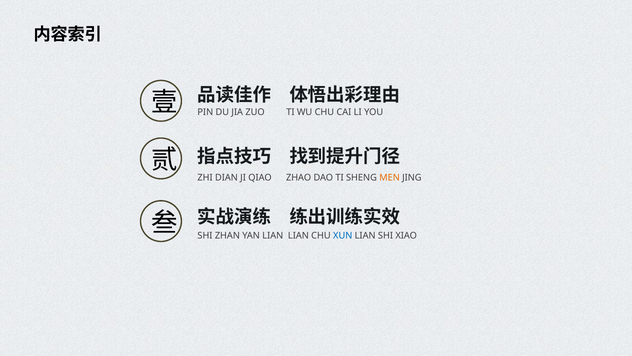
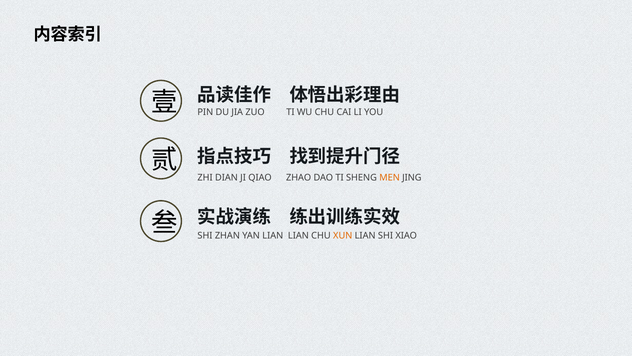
XUN colour: blue -> orange (343, 235)
